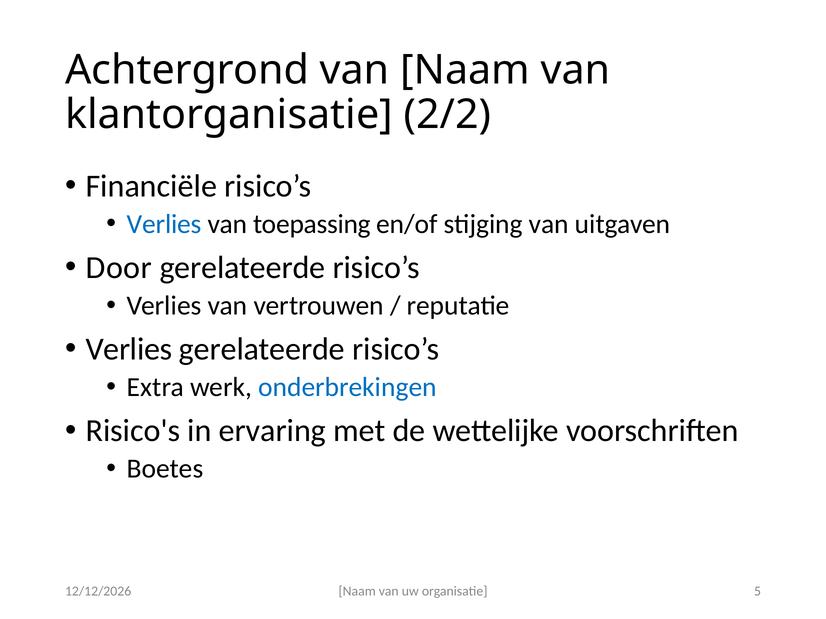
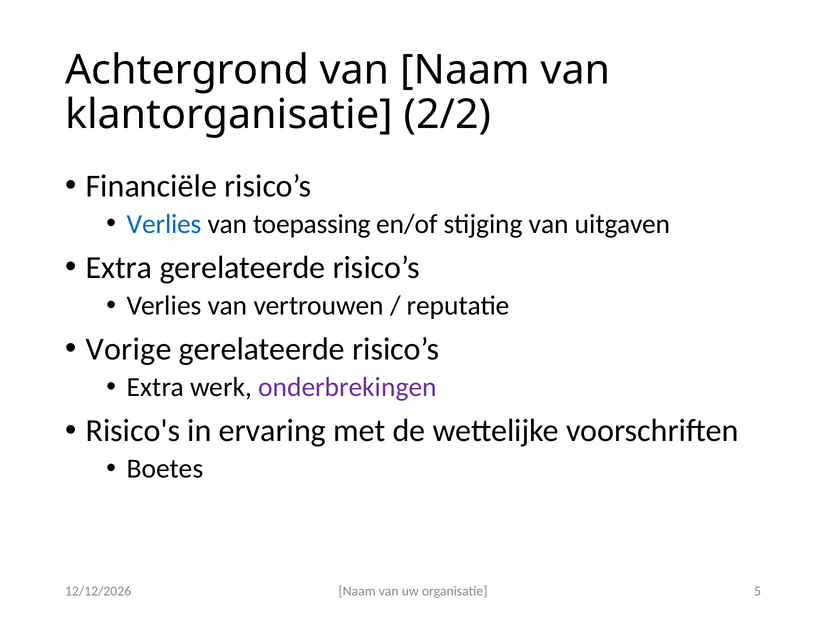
Door: Door -> Extra (119, 268)
Verlies: Verlies -> Vorige (129, 349)
onderbrekingen colour: blue -> purple (347, 387)
